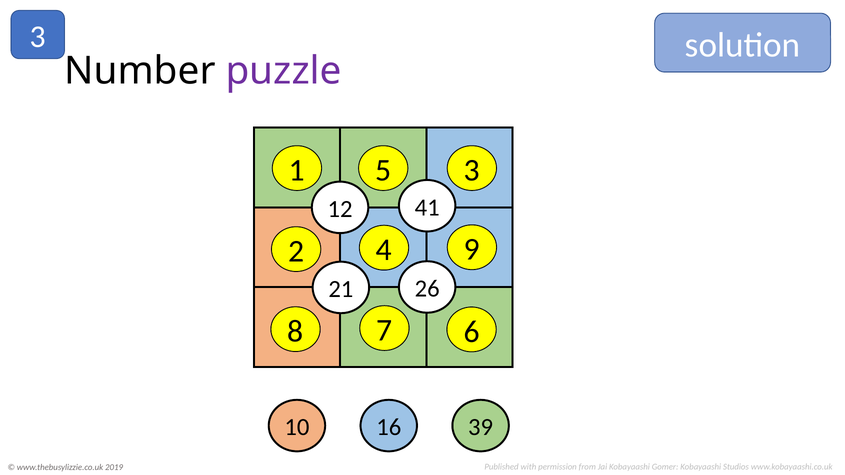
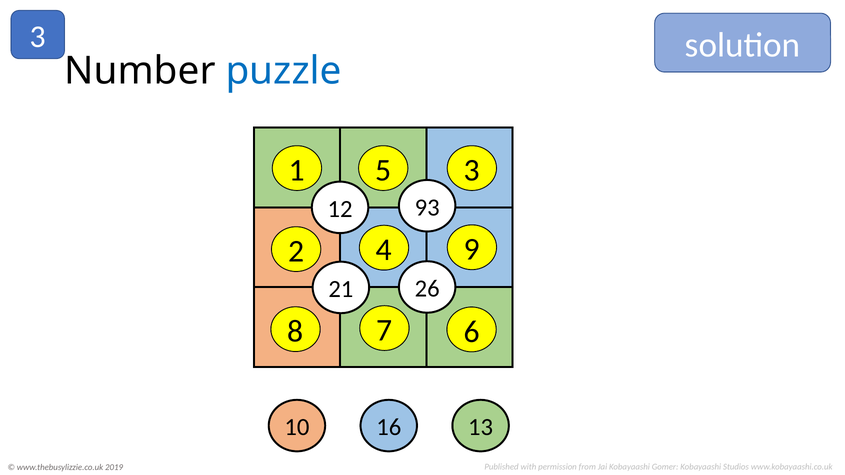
puzzle colour: purple -> blue (284, 71)
41: 41 -> 93 (427, 208)
39: 39 -> 13 (481, 428)
